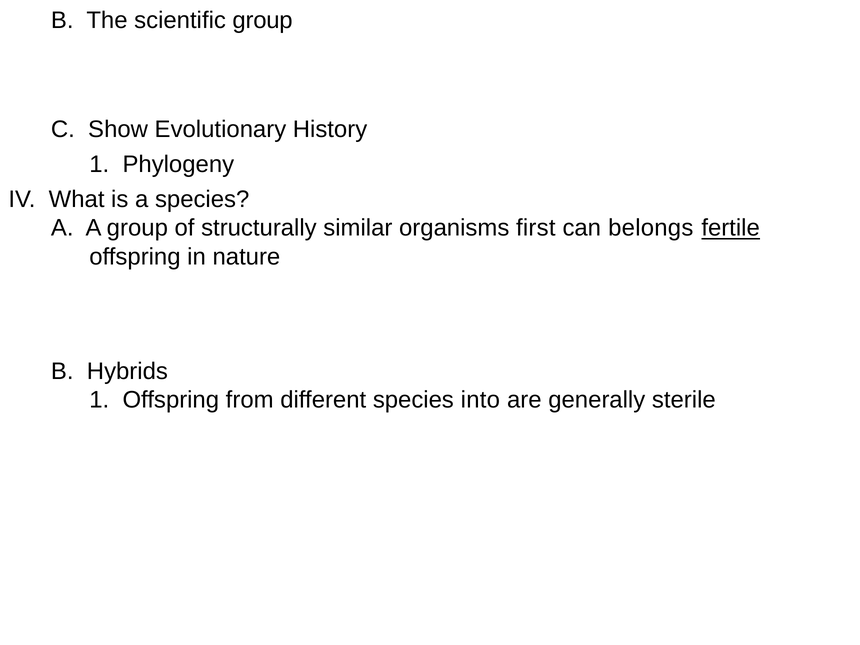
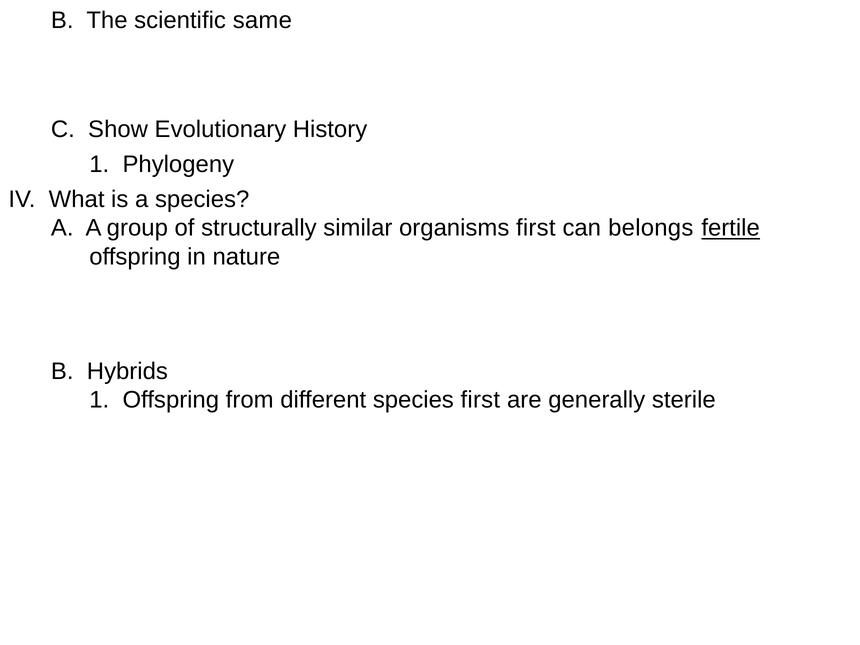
scientific group: group -> same (262, 20)
species into: into -> first (480, 400)
